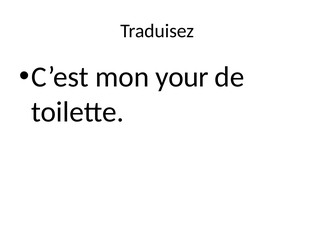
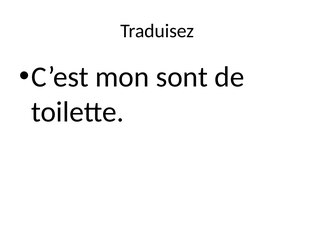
your: your -> sont (182, 77)
